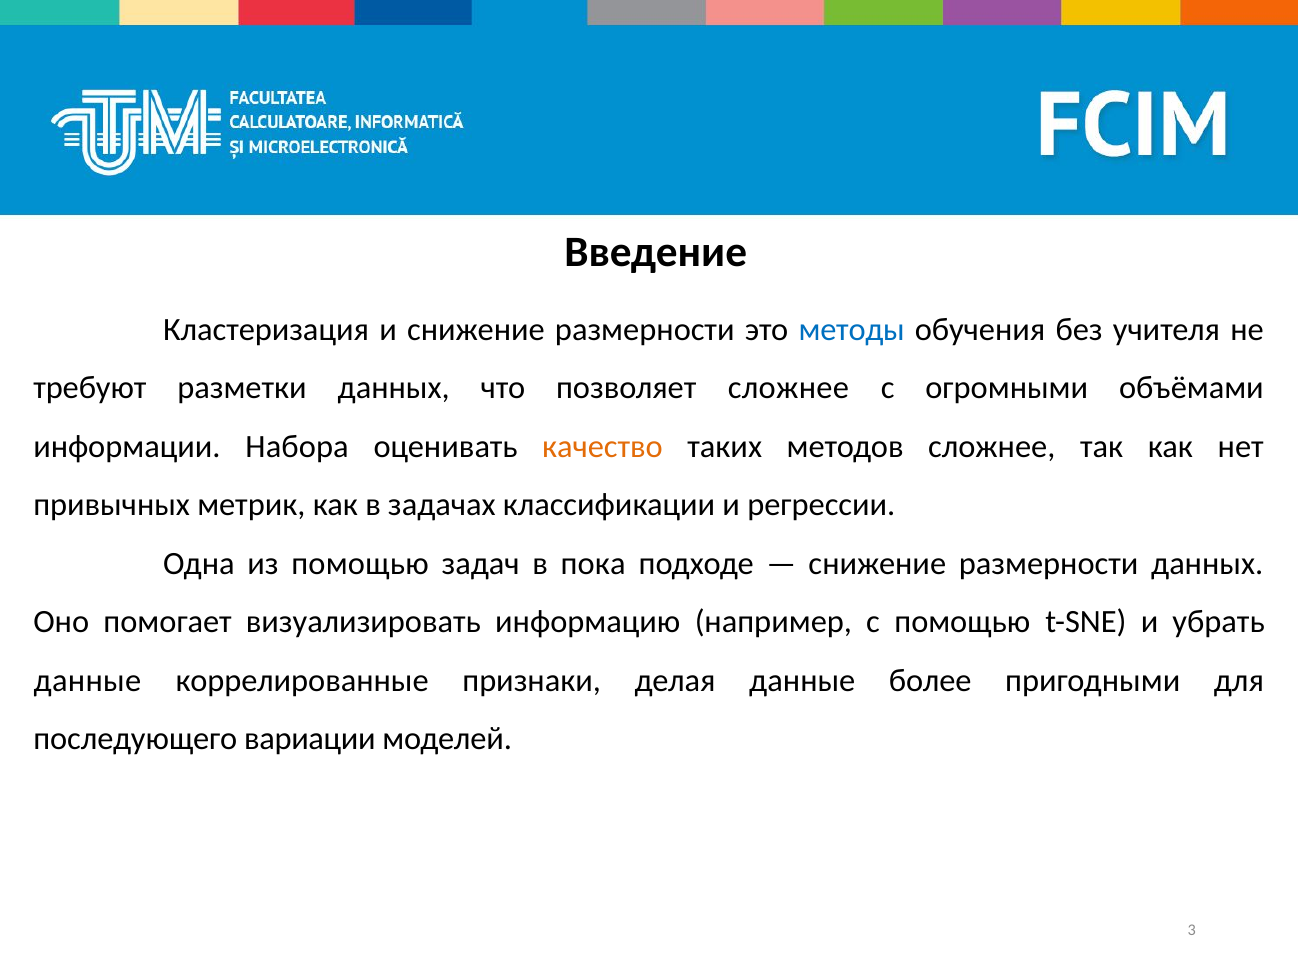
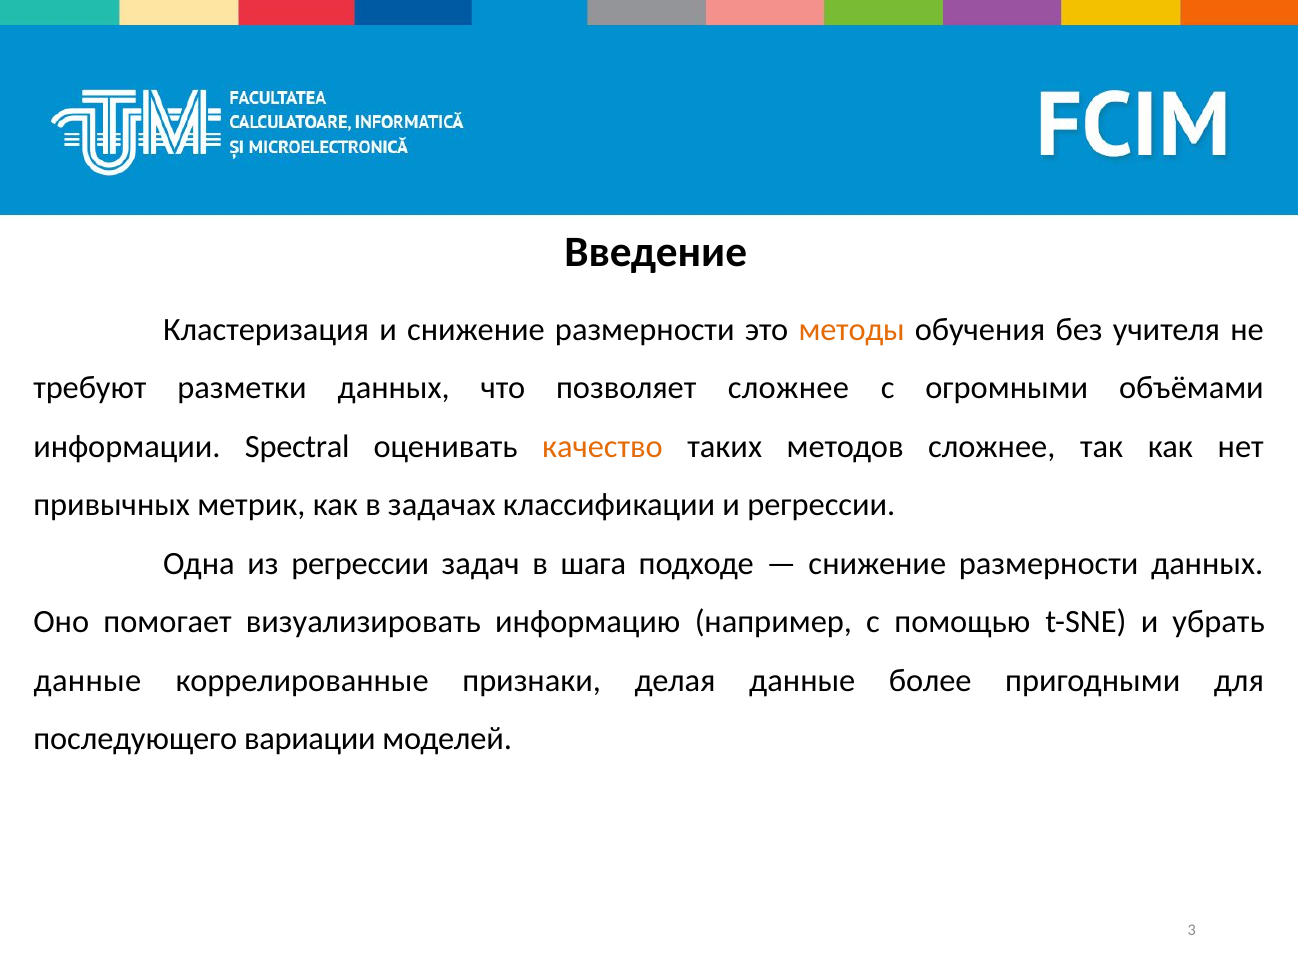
методы colour: blue -> orange (852, 330)
Набора: Набора -> Spectral (297, 446)
из помощью: помощью -> регрессии (360, 563)
пока: пока -> шага (593, 563)
